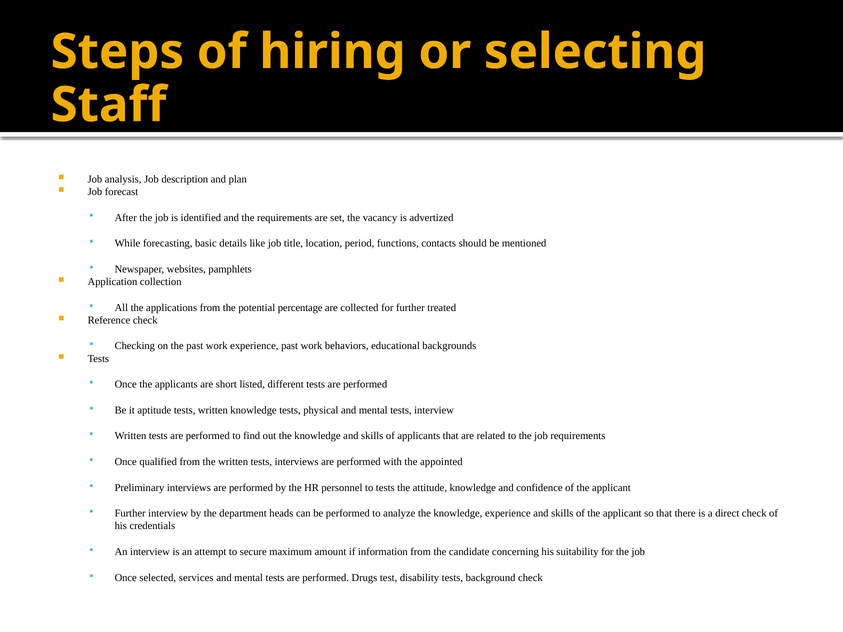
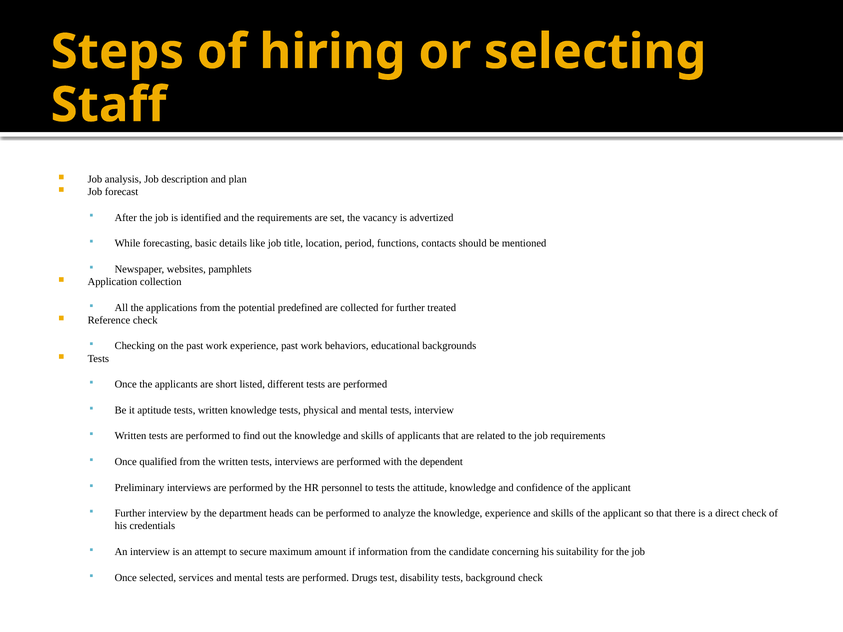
percentage: percentage -> predefined (300, 308)
appointed: appointed -> dependent (441, 462)
